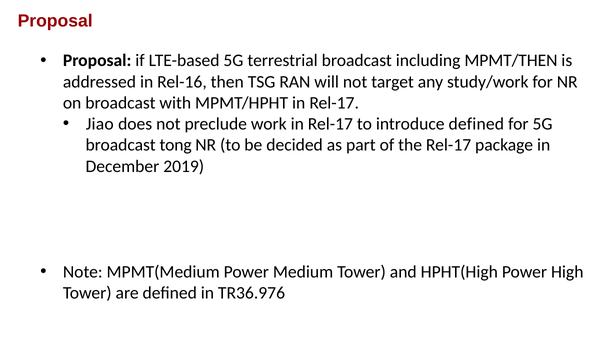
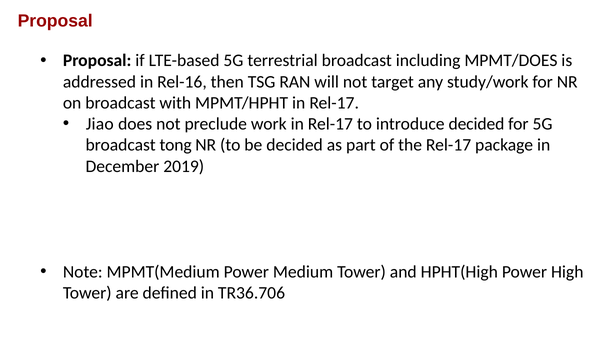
MPMT/THEN: MPMT/THEN -> MPMT/DOES (511, 61)
introduce defined: defined -> decided (476, 124)
TR36.976: TR36.976 -> TR36.706 (252, 293)
